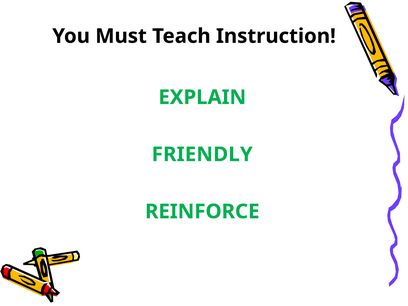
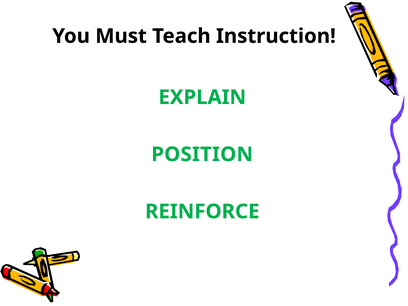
FRIENDLY: FRIENDLY -> POSITION (202, 154)
